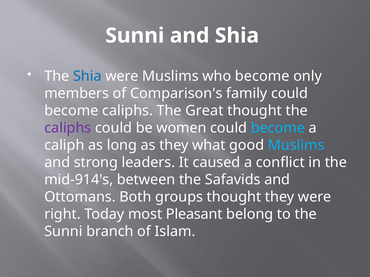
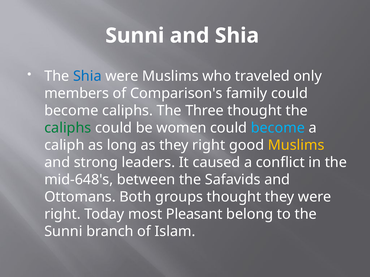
who become: become -> traveled (262, 76)
Great: Great -> Three (205, 111)
caliphs colour: purple -> green (68, 128)
they what: what -> right (209, 145)
Muslims colour: light blue -> yellow (296, 145)
mid-914's: mid-914's -> mid-648's (79, 180)
